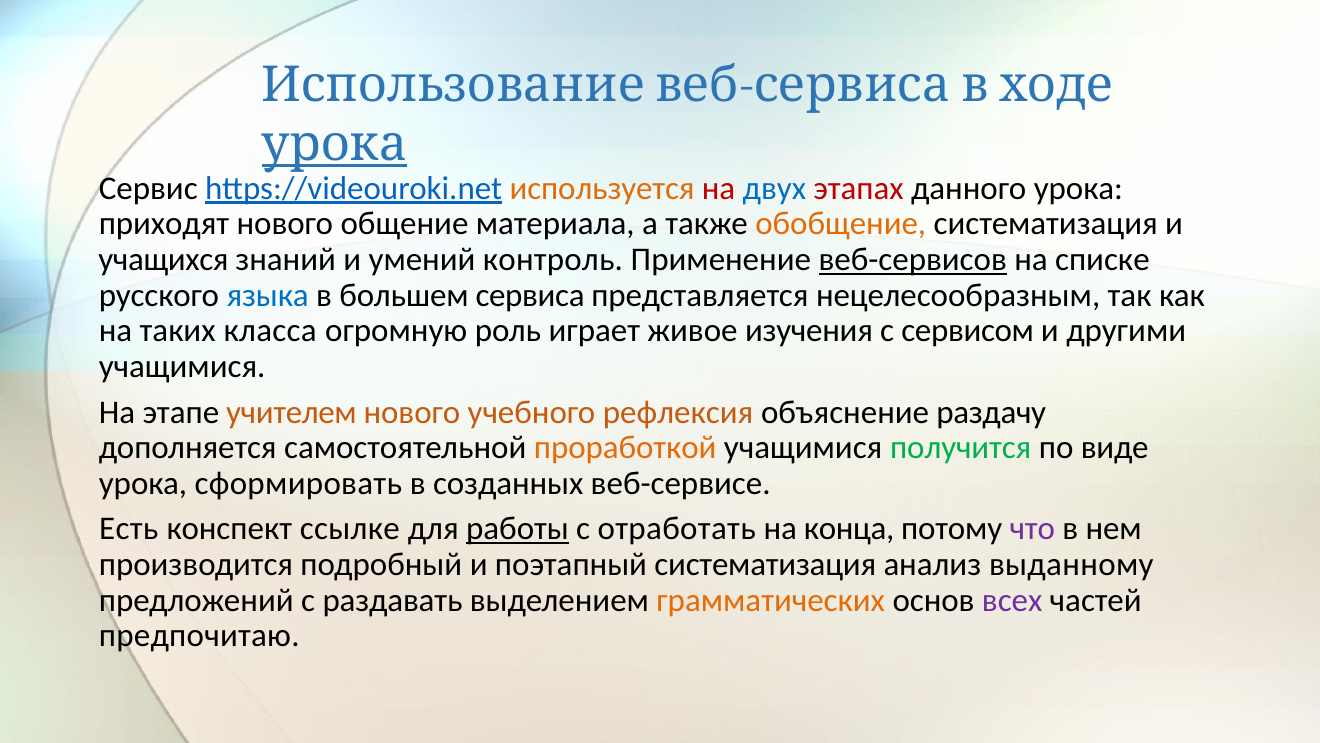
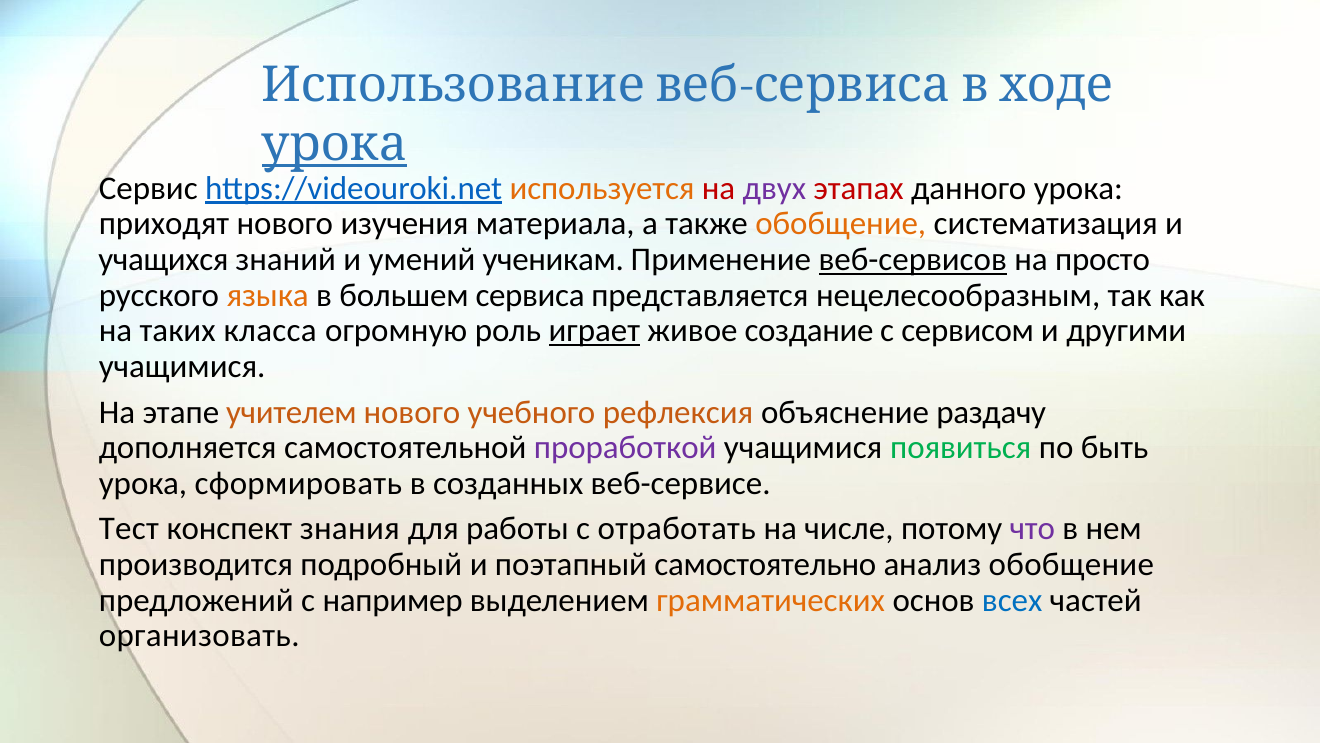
двух colour: blue -> purple (774, 188)
общение: общение -> изучения (405, 224)
контроль: контроль -> ученикам (553, 259)
списке: списке -> просто (1103, 259)
языка colour: blue -> orange (268, 295)
играет underline: none -> present (594, 331)
изучения: изучения -> создание (809, 331)
проработкой colour: orange -> purple (625, 447)
получится: получится -> появиться (961, 447)
виде: виде -> быть (1115, 447)
Есть: Есть -> Тест (129, 529)
ссылке: ссылке -> знания (350, 529)
работы underline: present -> none (518, 529)
конца: конца -> числе (849, 529)
поэтапный систематизация: систематизация -> самостоятельно (765, 564)
анализ выданному: выданному -> обобщение (1071, 564)
раздавать: раздавать -> например (393, 600)
всех colour: purple -> blue (1012, 600)
предпочитаю: предпочитаю -> организовать (199, 635)
